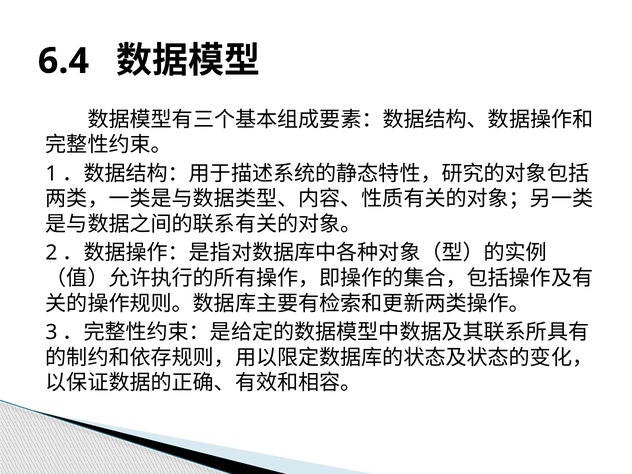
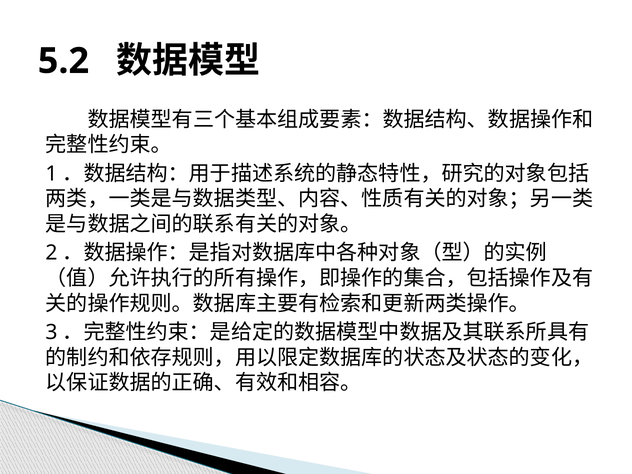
6.4: 6.4 -> 5.2 (63, 61)
